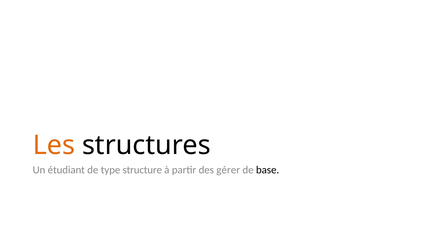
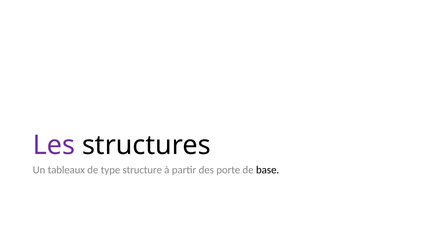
Les colour: orange -> purple (54, 145)
étudiant: étudiant -> tableaux (66, 170)
gérer: gérer -> porte (228, 170)
